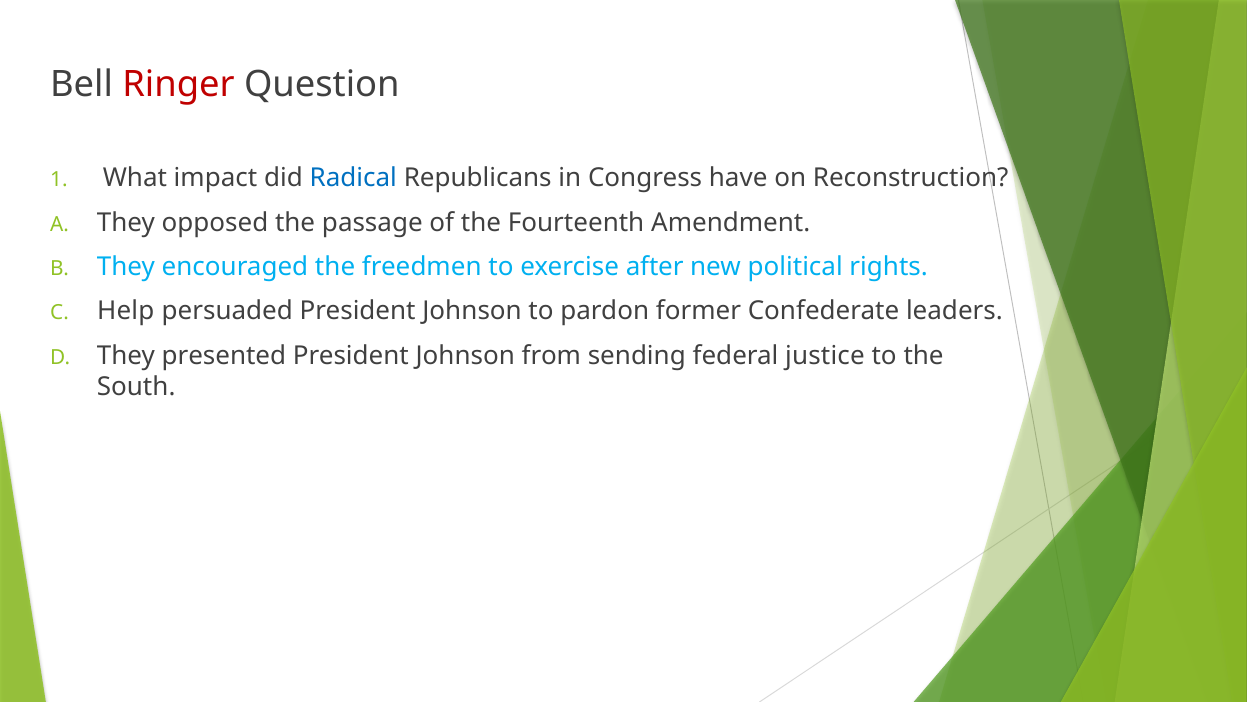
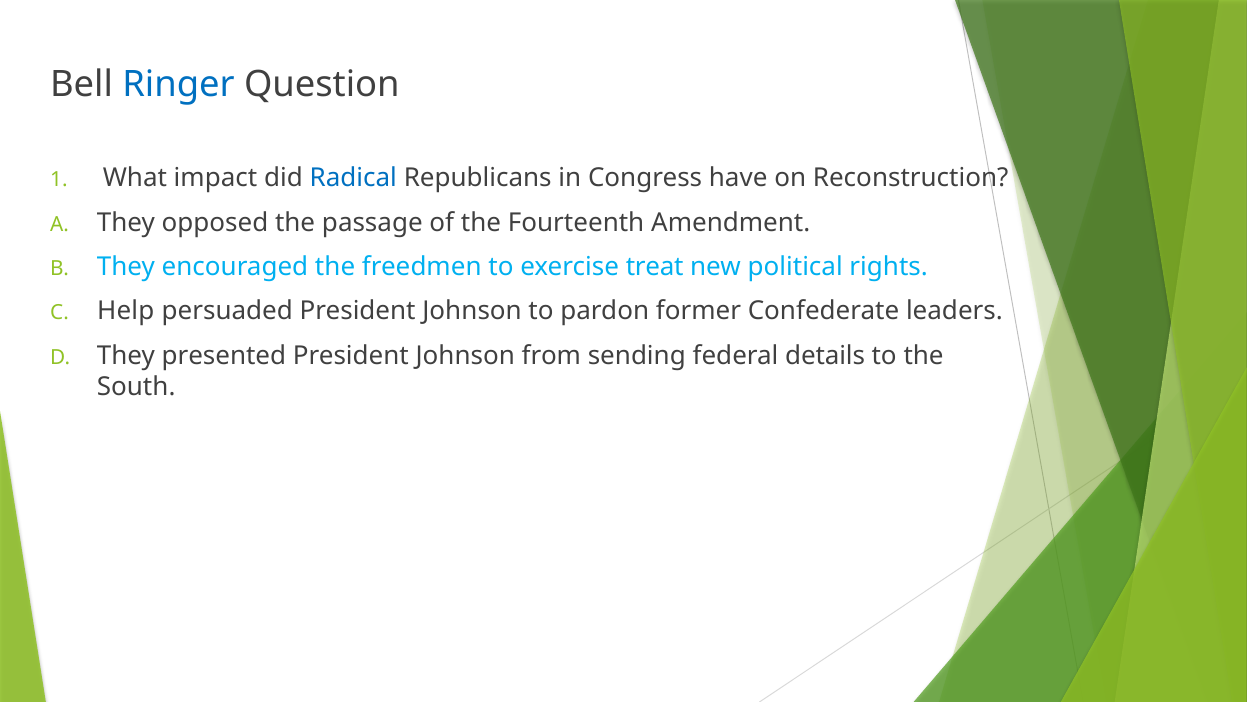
Ringer colour: red -> blue (178, 84)
after: after -> treat (655, 267)
justice: justice -> details (825, 355)
